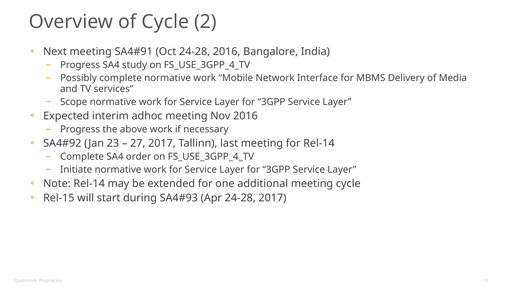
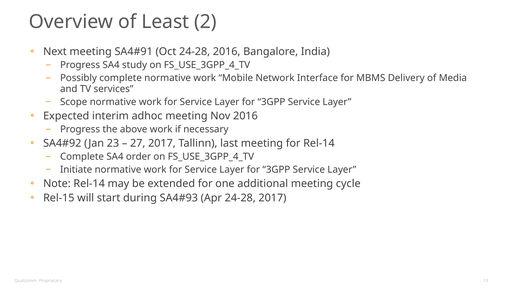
of Cycle: Cycle -> Least (165, 22)
